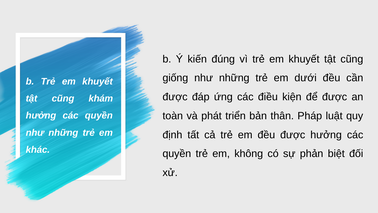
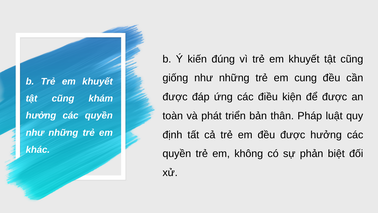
dưới: dưới -> cung (306, 78)
